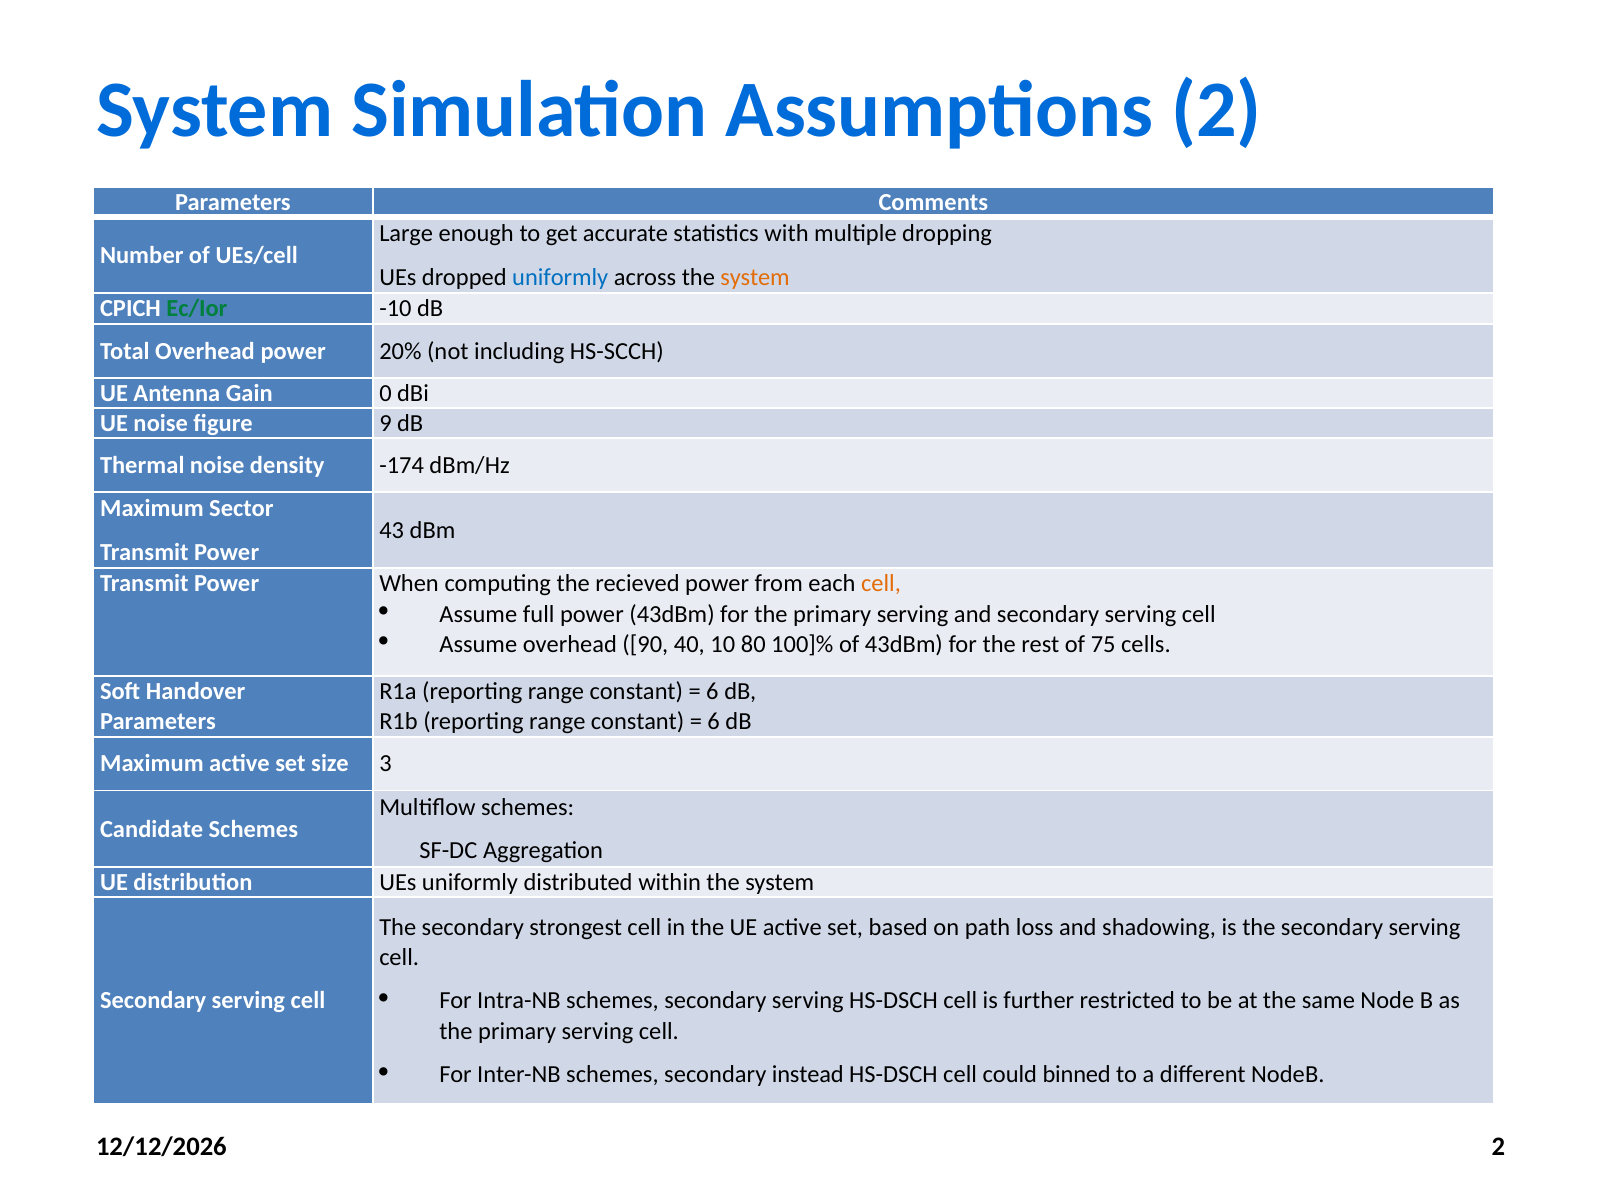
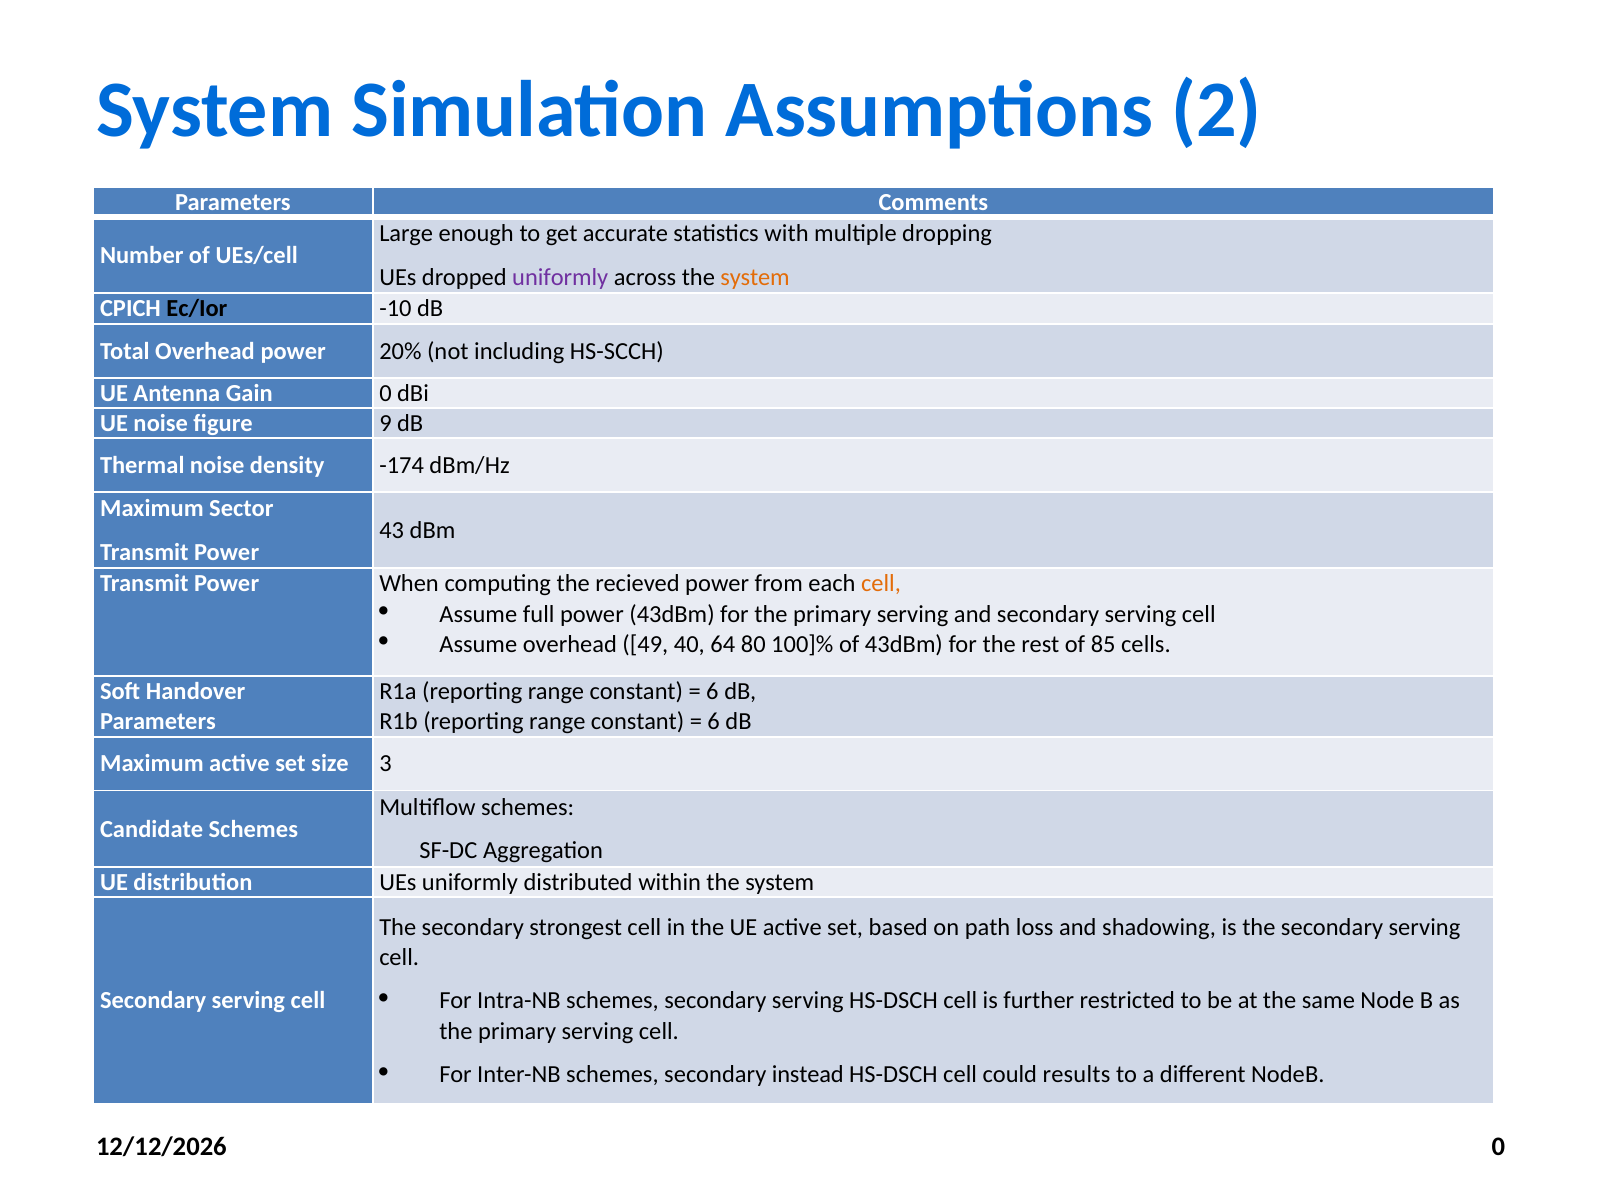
uniformly colour: blue -> purple (560, 277)
Ec/Ior colour: green -> black (197, 309)
90: 90 -> 49 (645, 644)
10: 10 -> 64 (723, 644)
75: 75 -> 85 (1103, 644)
binned: binned -> results (1076, 1074)
2: 2 -> 0 (1498, 1146)
